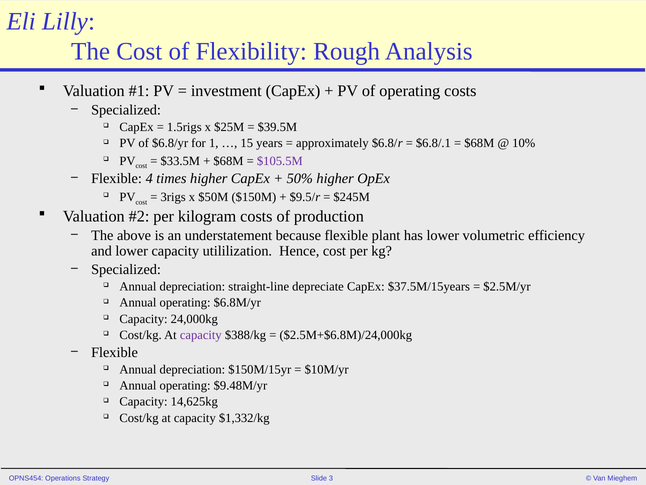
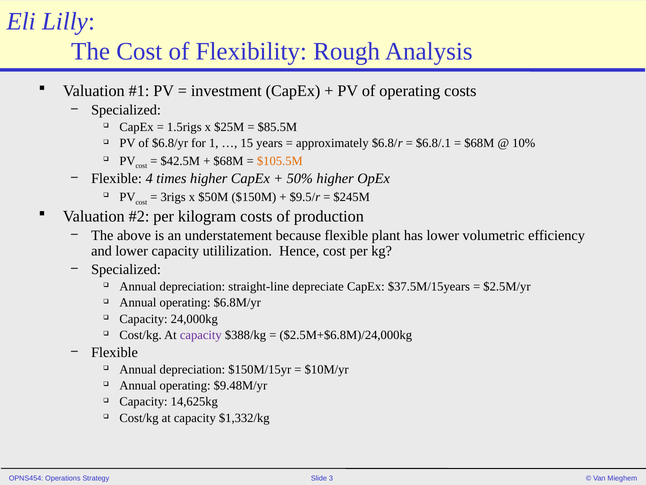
$39.5M: $39.5M -> $85.5M (277, 127)
$33.5M: $33.5M -> $42.5M (180, 161)
$105.5M colour: purple -> orange (280, 161)
